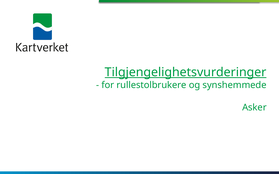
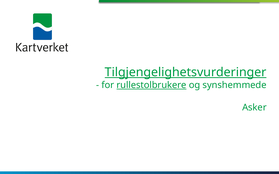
rullestolbrukere underline: none -> present (151, 85)
